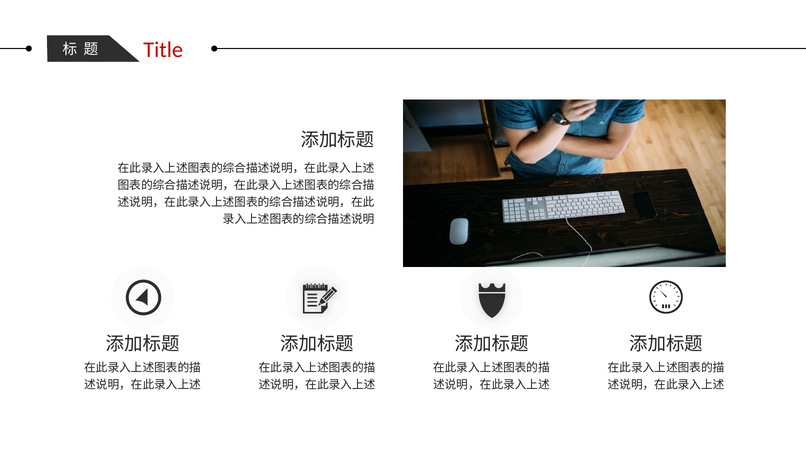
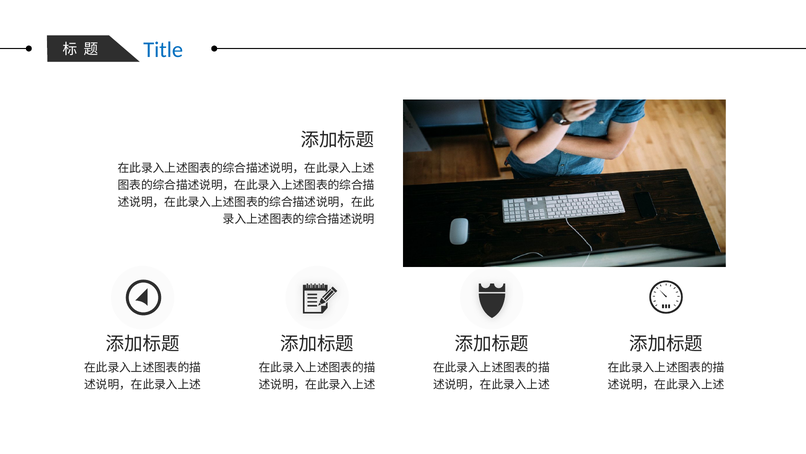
Title colour: red -> blue (163, 50)
